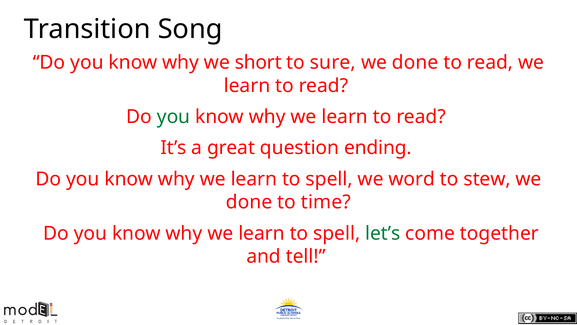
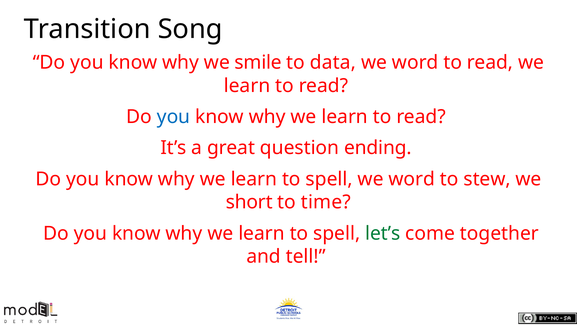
short: short -> smile (258, 62)
sure: sure -> data (333, 62)
done: done -> word (415, 62)
you colour: green -> blue (174, 117)
done: done -> short (249, 202)
